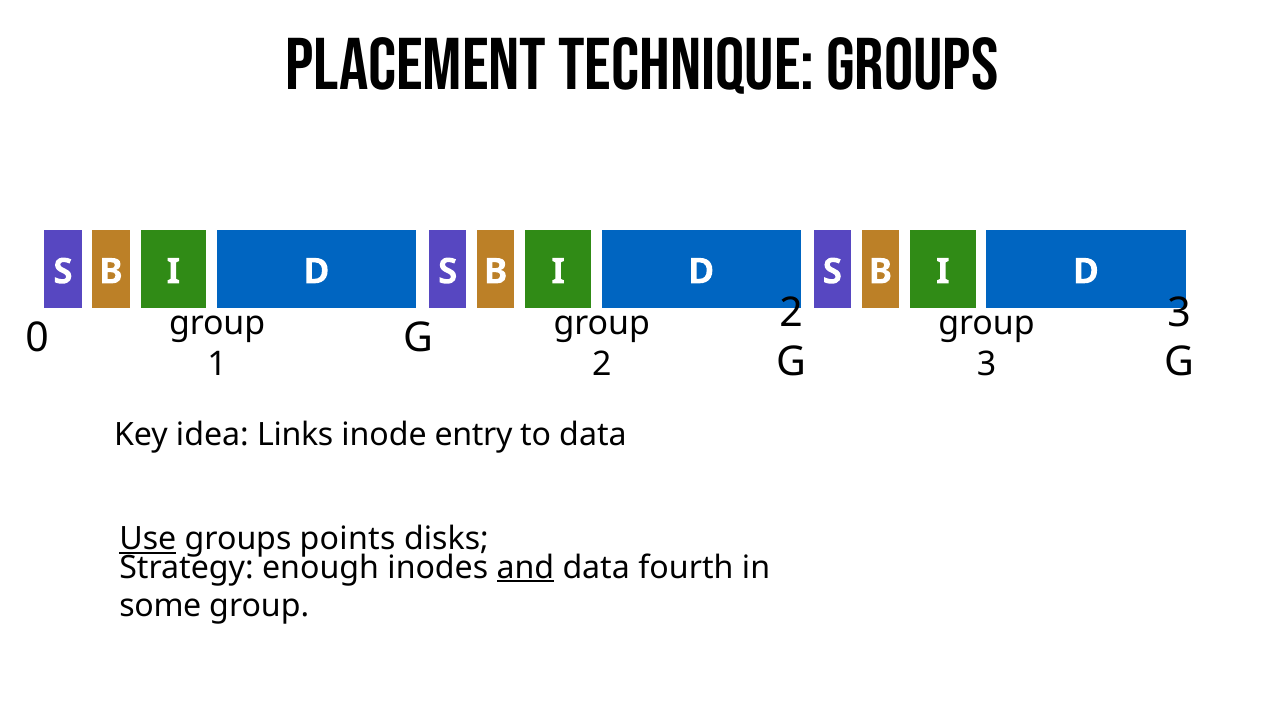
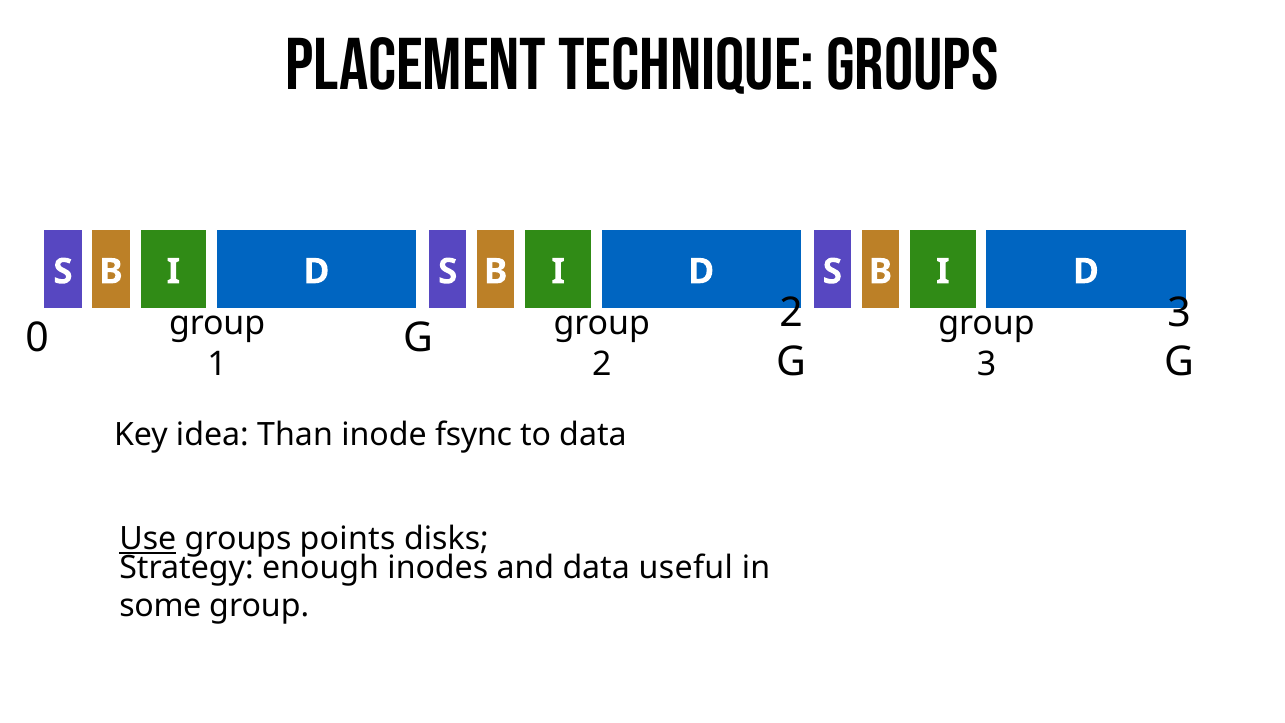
Links: Links -> Than (295, 435)
entry: entry -> fsync (474, 435)
and underline: present -> none (525, 567)
fourth: fourth -> useful (686, 567)
